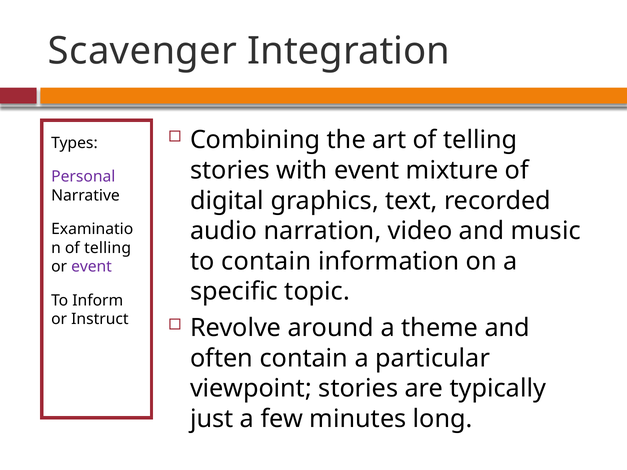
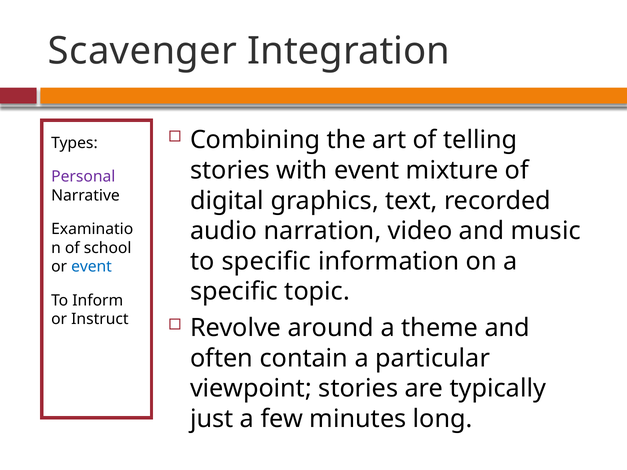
telling: telling -> school (108, 248)
to contain: contain -> specific (266, 261)
event colour: purple -> blue (92, 267)
